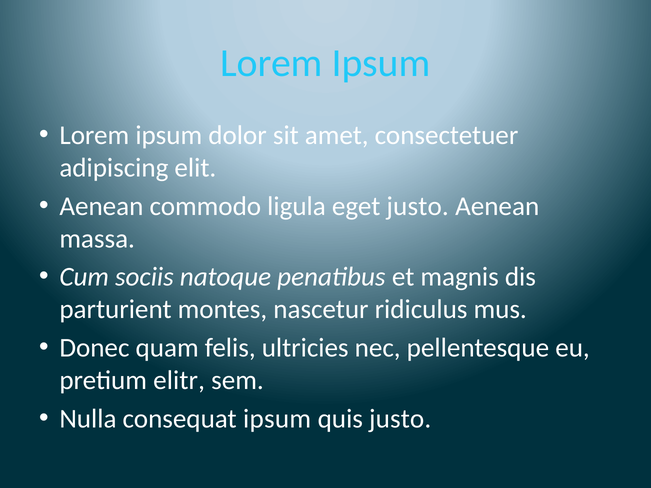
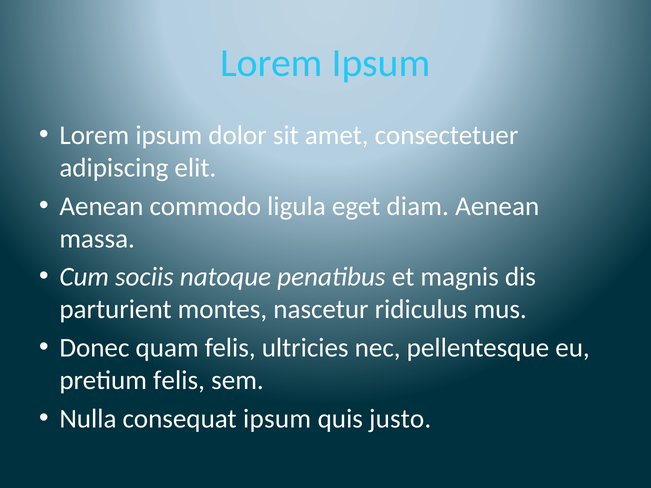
eget justo: justo -> diam (418, 206)
pretium elitr: elitr -> felis (179, 381)
